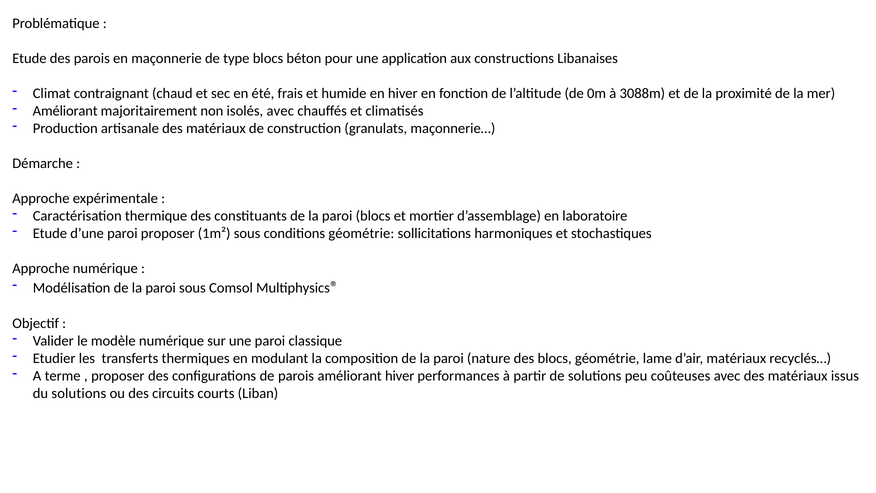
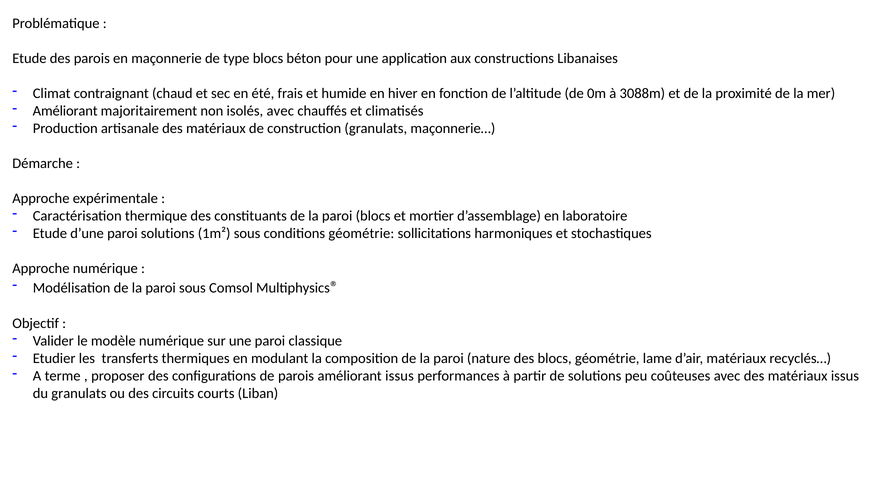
paroi proposer: proposer -> solutions (168, 233)
améliorant hiver: hiver -> issus (400, 376)
du solutions: solutions -> granulats (79, 393)
